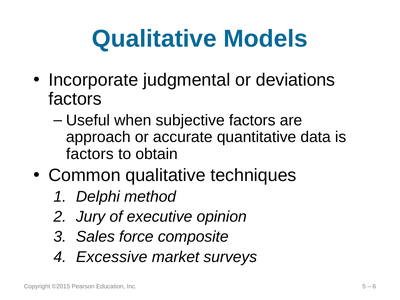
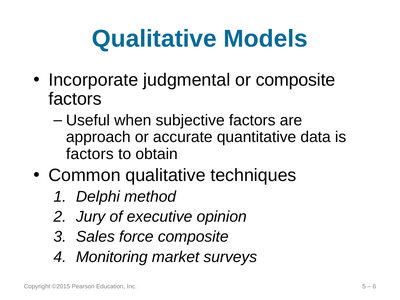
or deviations: deviations -> composite (296, 80)
Excessive: Excessive -> Monitoring (112, 257)
